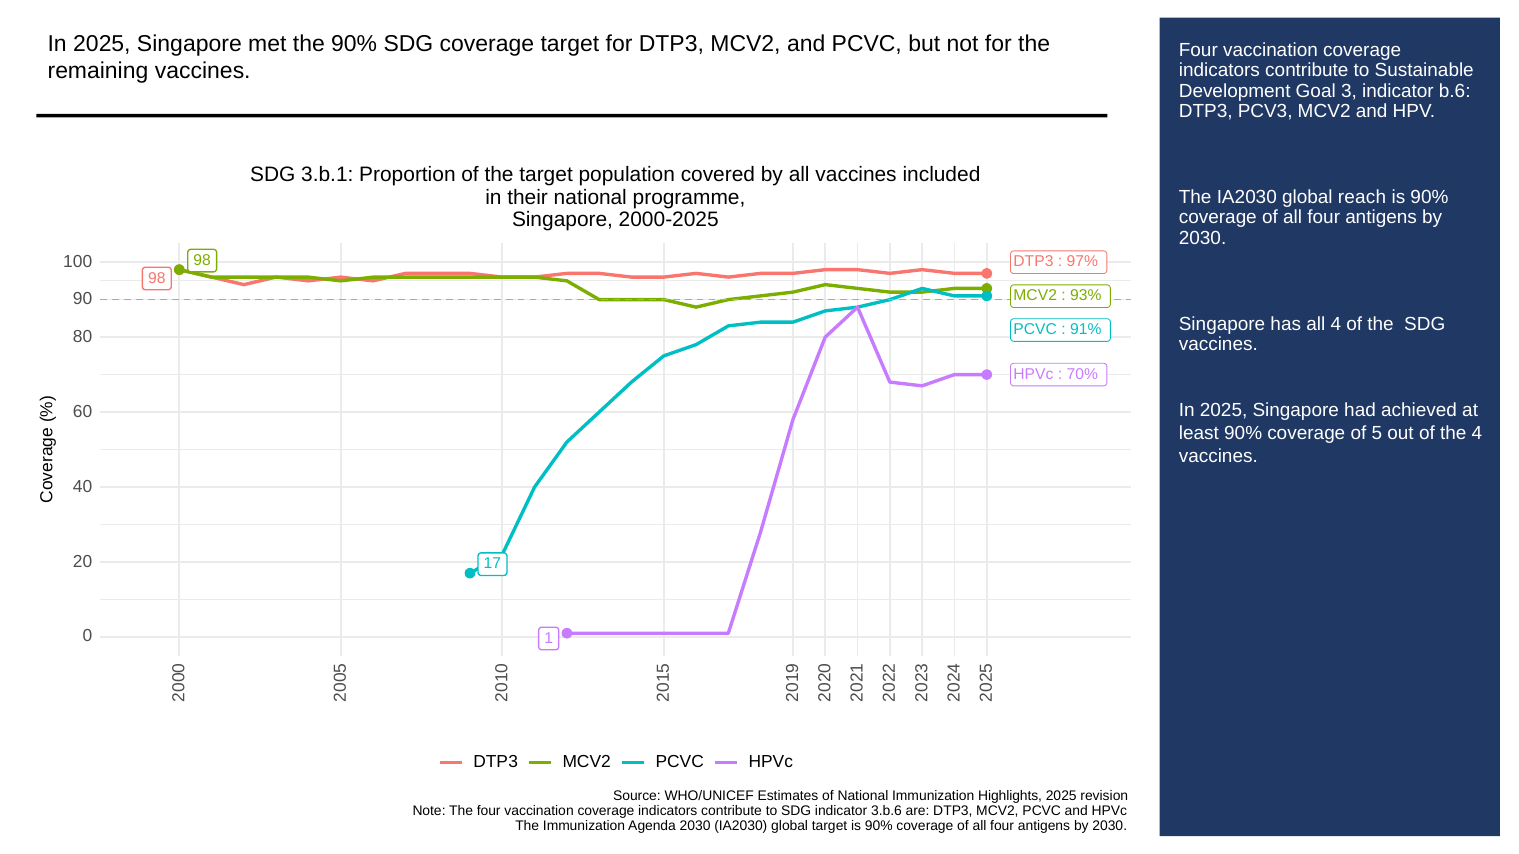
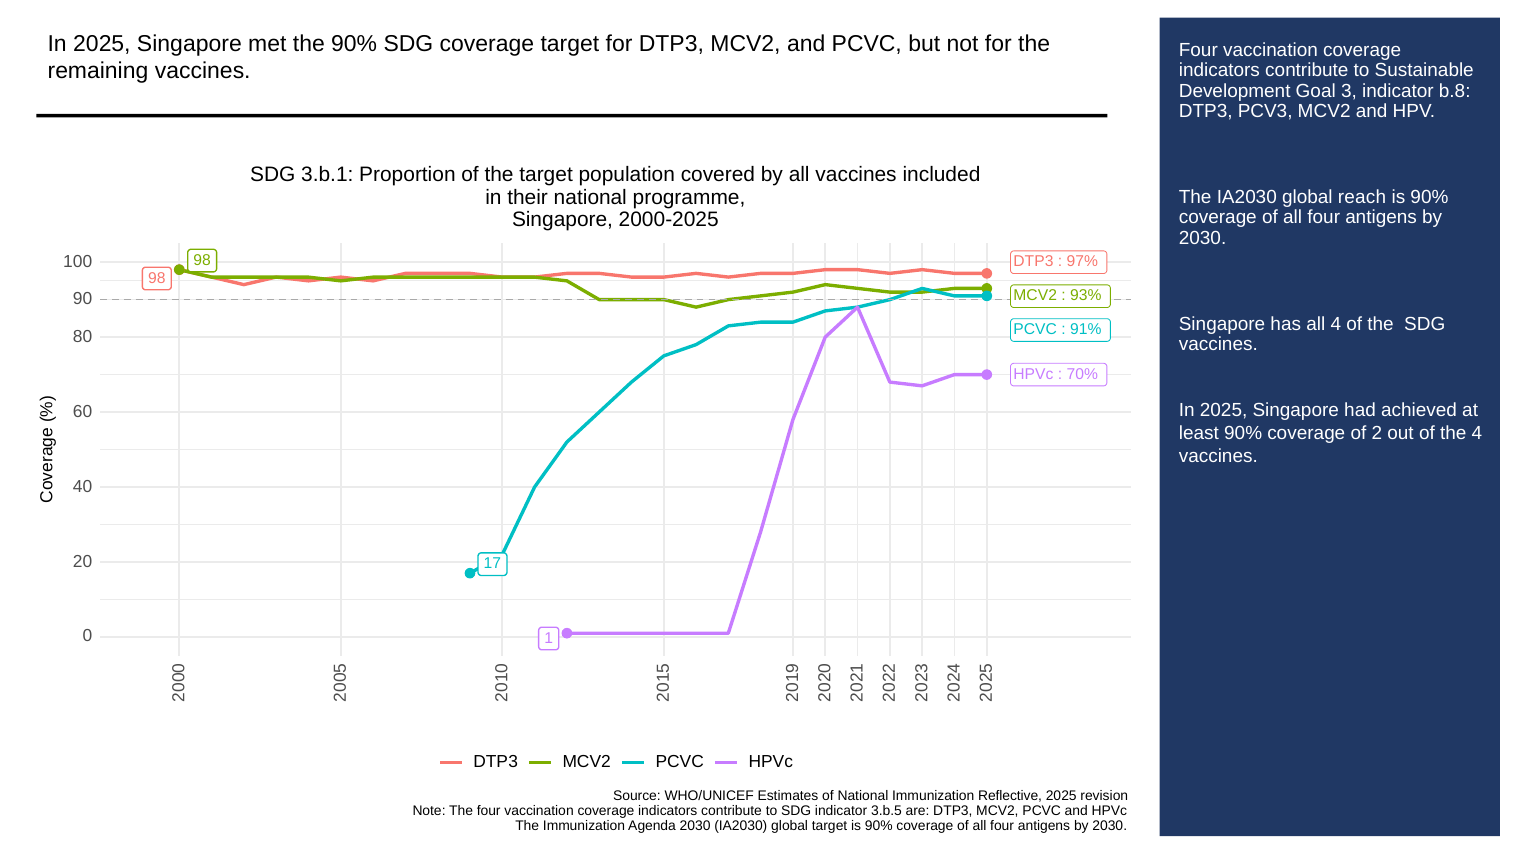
b.6: b.6 -> b.8 (1455, 91)
of 5: 5 -> 2 (1377, 433)
Highlights: Highlights -> Reflective (1010, 797)
3.b.6: 3.b.6 -> 3.b.5 (886, 812)
